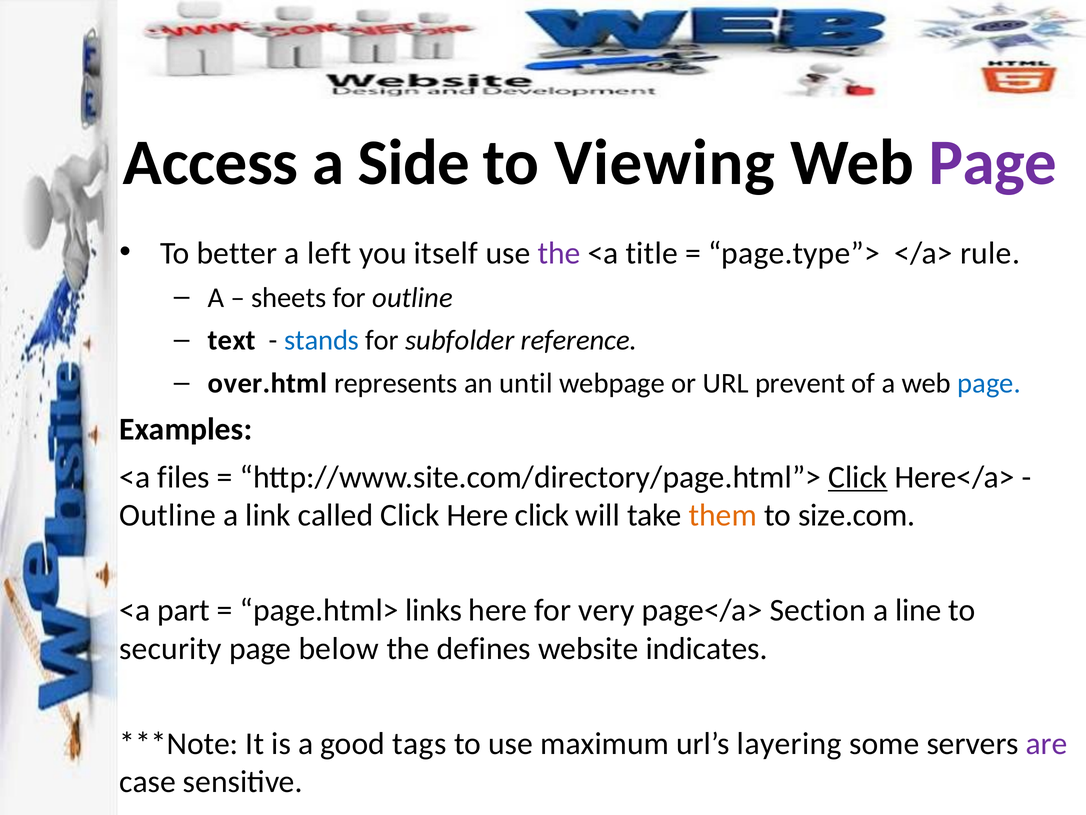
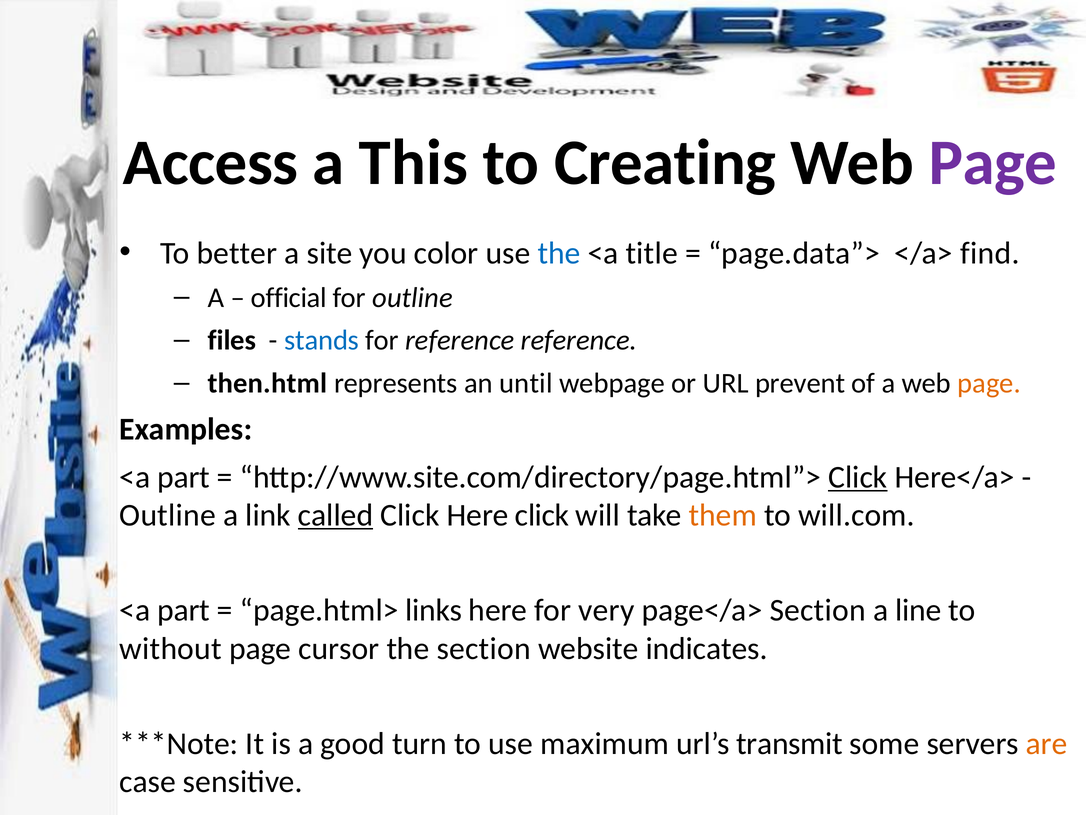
Side: Side -> This (413, 163)
Viewing: Viewing -> Creating (665, 163)
left: left -> site (330, 253)
itself: itself -> color (446, 253)
the colour: purple -> blue (559, 253)
page.type”>: page.type”> -> page.data”> (794, 253)
rule: rule -> find (990, 253)
sheets: sheets -> official (289, 297)
text: text -> files (232, 340)
for subfolder: subfolder -> reference (460, 340)
over.html: over.html -> then.html (268, 383)
page colour: blue -> orange (989, 383)
files: files -> part (184, 477)
called underline: none -> present (336, 515)
size.com: size.com -> will.com (857, 515)
security: security -> without (171, 648)
below: below -> cursor (339, 648)
the defines: defines -> section (484, 648)
tags: tags -> turn (420, 744)
layering: layering -> transmit (790, 744)
are colour: purple -> orange (1047, 744)
